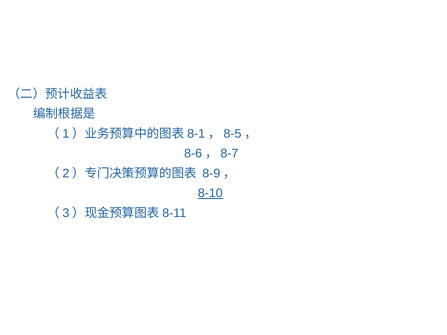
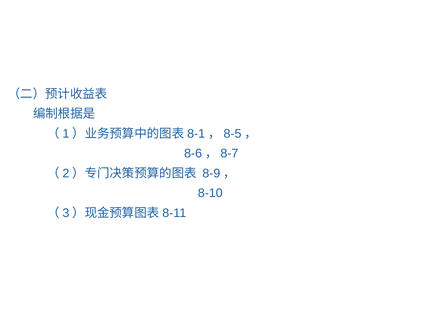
8-10 underline: present -> none (210, 193)
